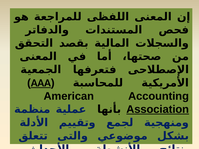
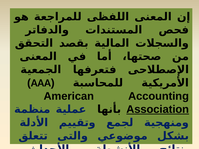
AAA underline: present -> none (41, 83)
